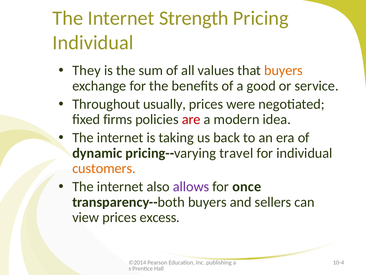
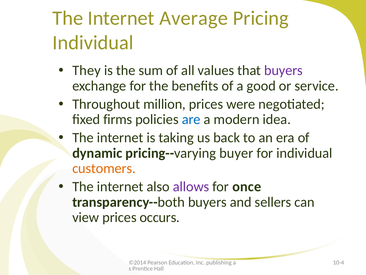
Strength: Strength -> Average (194, 18)
buyers colour: orange -> purple (284, 70)
usually: usually -> million (165, 104)
are colour: red -> blue (191, 119)
travel: travel -> buyer (236, 153)
excess: excess -> occurs (160, 217)
